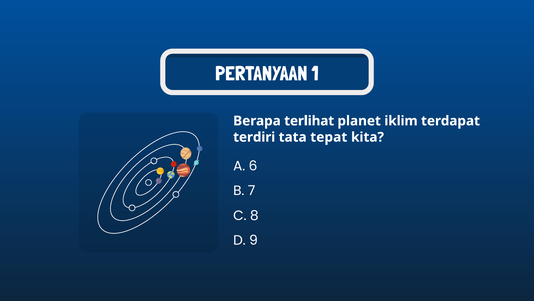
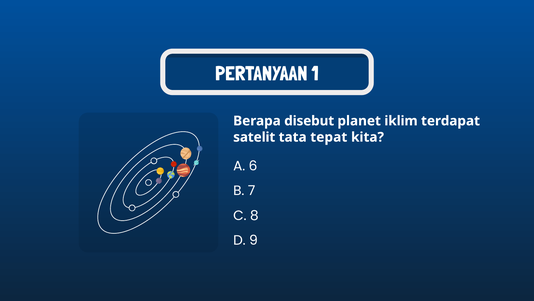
terlihat: terlihat -> disebut (309, 121)
terdiri: terdiri -> satelit (254, 137)
